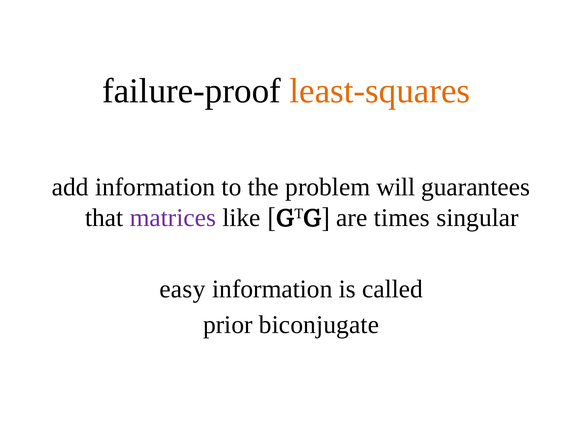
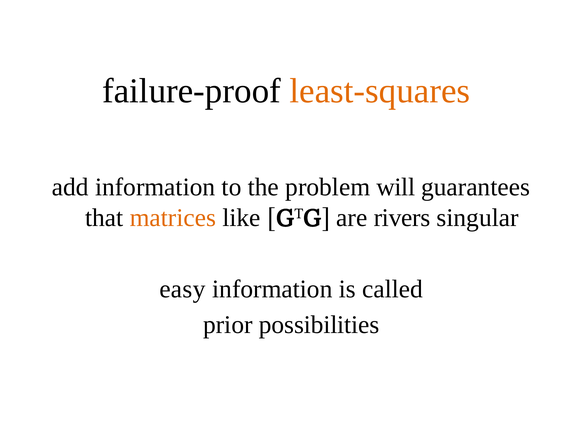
matrices colour: purple -> orange (173, 218)
times: times -> rivers (402, 218)
biconjugate: biconjugate -> possibilities (319, 325)
